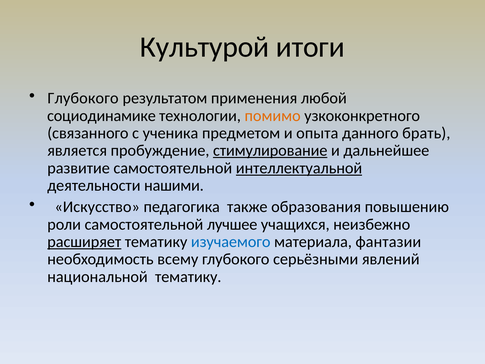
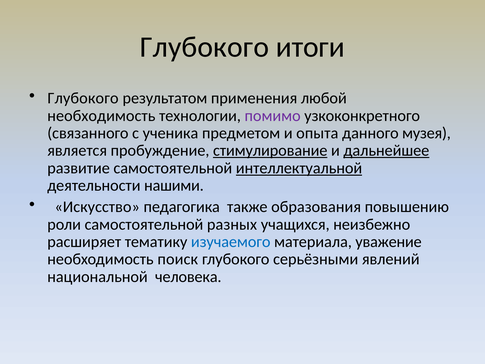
Культурой: Культурой -> Глубокого (204, 47)
социодинамике: социодинамике -> необходимость (101, 116)
помимо colour: orange -> purple (273, 116)
брать: брать -> музея (426, 133)
дальнейшее underline: none -> present (386, 150)
лучшее: лучшее -> разных (232, 224)
расширяет underline: present -> none (84, 242)
фантазии: фантазии -> уважение (389, 242)
всему: всему -> поиск (178, 259)
национальной тематику: тематику -> человека (188, 277)
